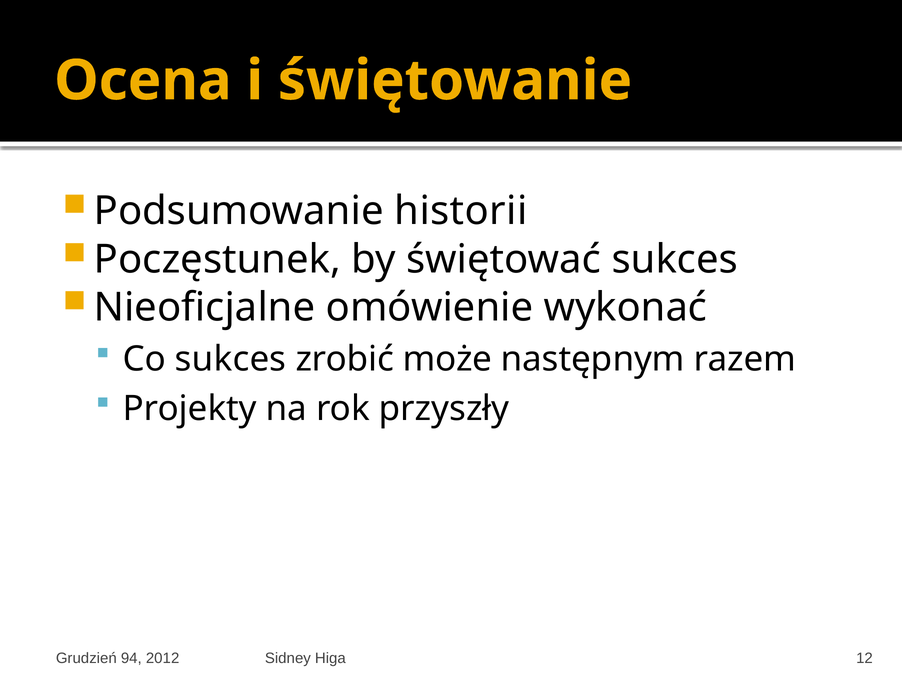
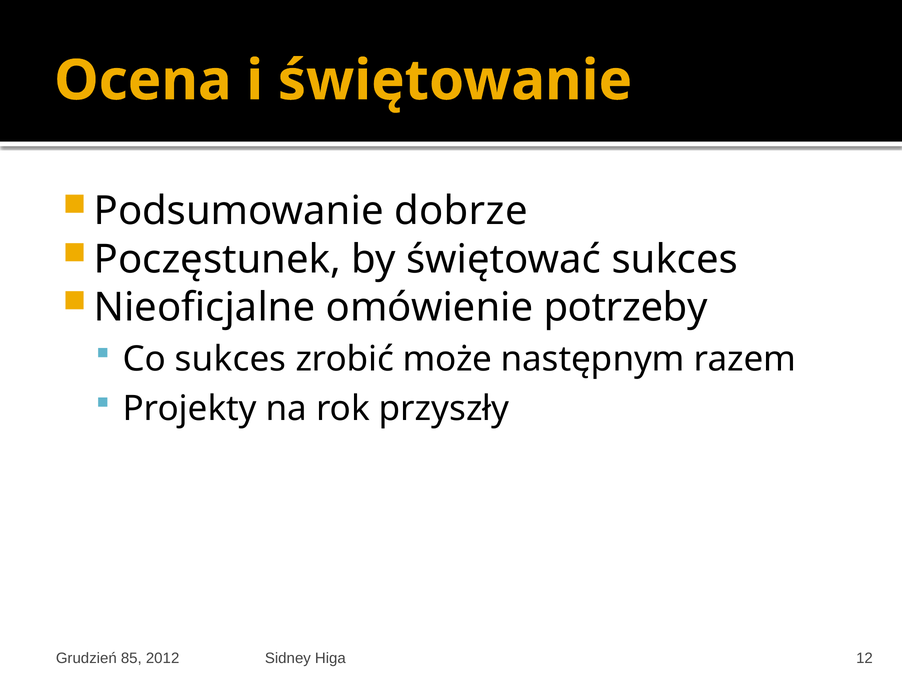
historii: historii -> dobrze (461, 211)
wykonać: wykonać -> potrzeby (626, 307)
94: 94 -> 85 (131, 658)
